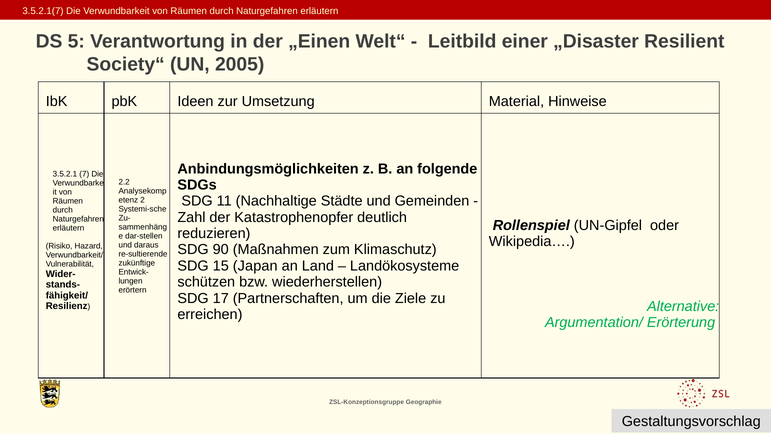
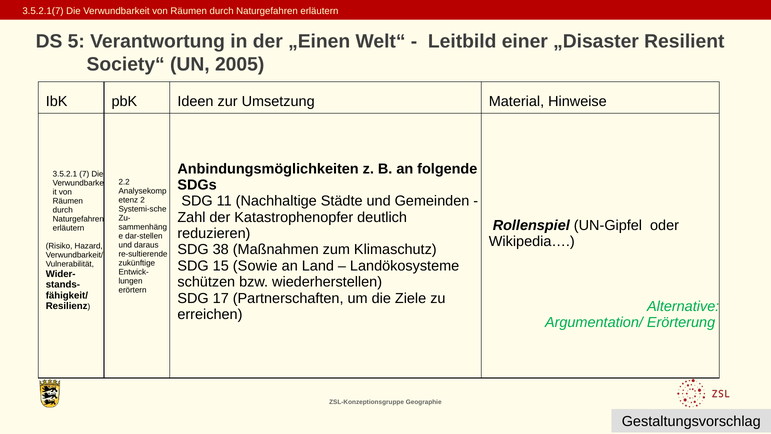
90: 90 -> 38 (221, 250)
Japan: Japan -> Sowie (255, 266)
